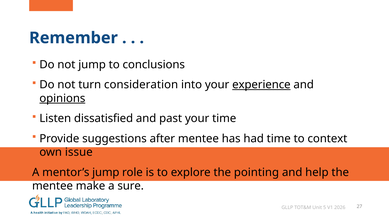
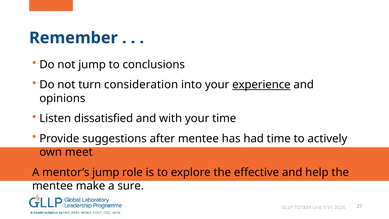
opinions underline: present -> none (62, 98)
past: past -> with (171, 118)
context: context -> actively (327, 138)
issue: issue -> meet (79, 152)
pointing: pointing -> effective (257, 172)
